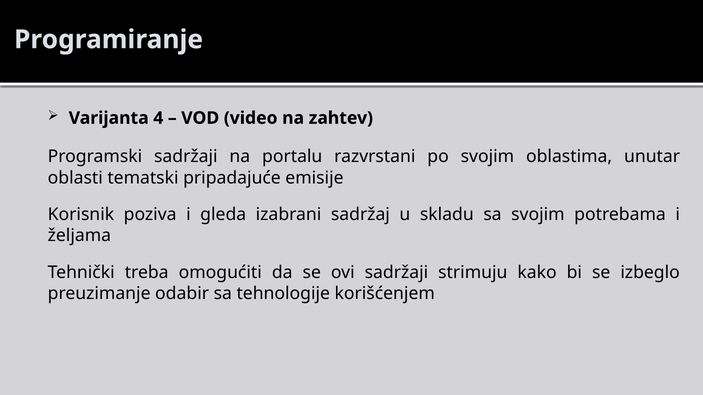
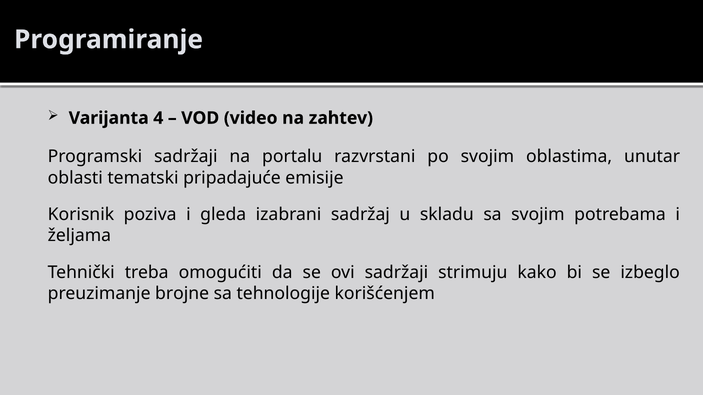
odabir: odabir -> brojne (182, 294)
